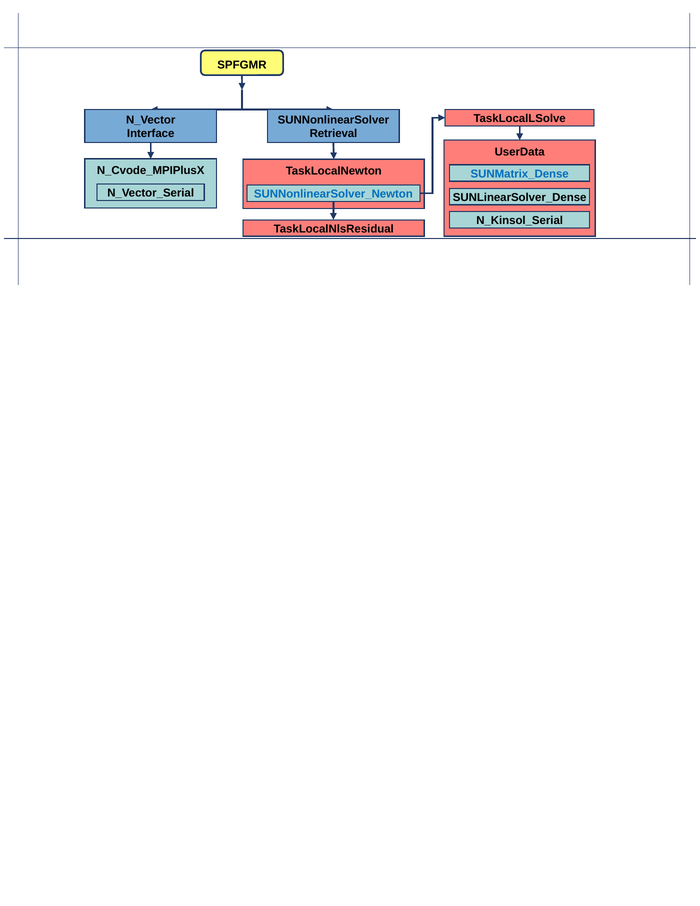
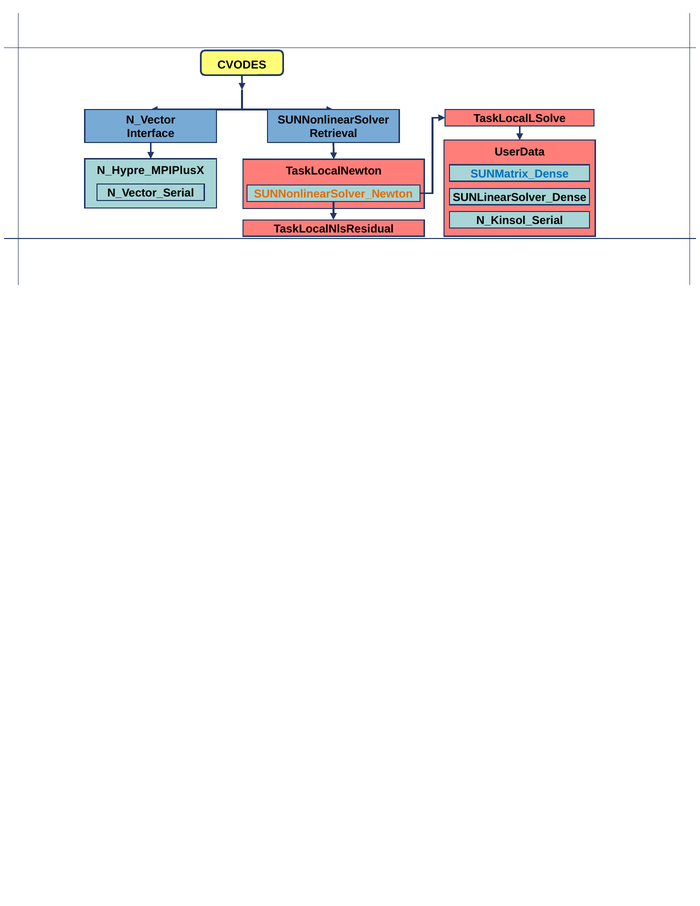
SPFGMR: SPFGMR -> CVODES (242, 65)
N_Cvode_MPIPlusX: N_Cvode_MPIPlusX -> N_Hypre_MPIPlusX (151, 170)
SUNNonlinearSolver_Newton colour: blue -> orange (333, 194)
